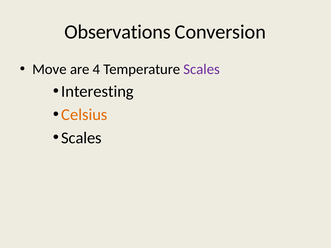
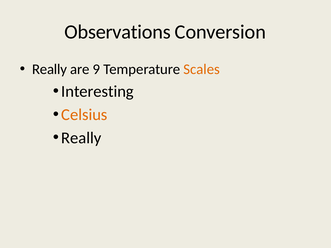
Move: Move -> Really (50, 69)
4: 4 -> 9 (96, 69)
Scales colour: purple -> orange (202, 69)
Scales: Scales -> Really (81, 138)
